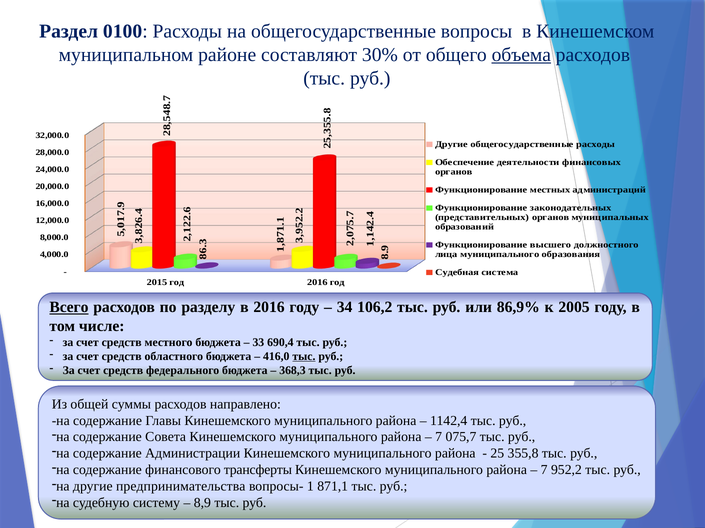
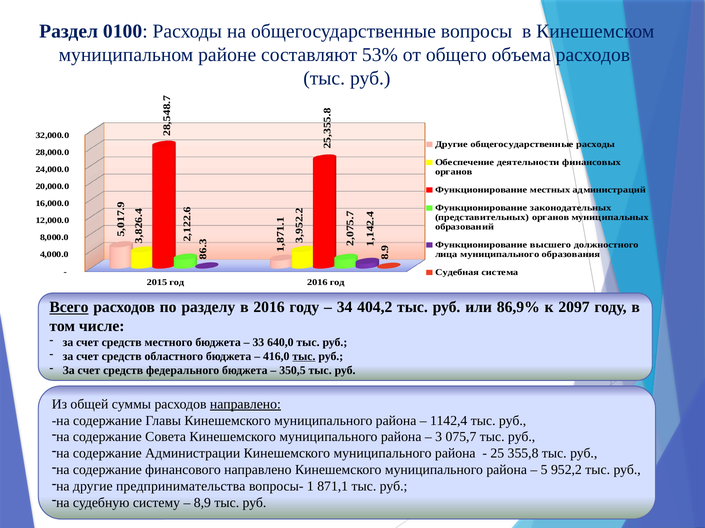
30%: 30% -> 53% (380, 55)
объема underline: present -> none (521, 55)
106,2: 106,2 -> 404,2 (375, 308)
2005: 2005 -> 2097 (574, 308)
690,4: 690,4 -> 640,0 (280, 343)
368,3: 368,3 -> 350,5 (292, 371)
направлено underline: none -> present (245, 405)
7: 7 -> 3 (439, 438)
финансового трансферты: трансферты -> направлено (258, 471)
7: 7 -> 5 (544, 471)
